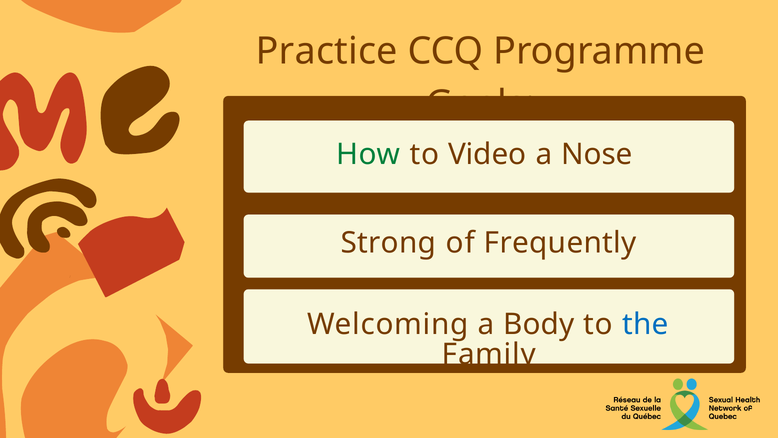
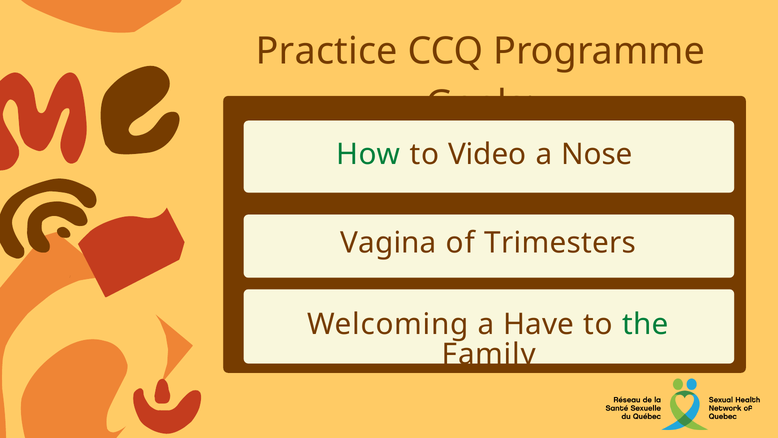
Strong: Strong -> Vagina (388, 243)
Frequently: Frequently -> Trimesters (560, 243)
Body: Body -> Have (539, 324)
the colour: blue -> green (645, 324)
